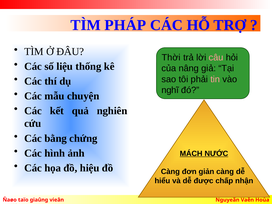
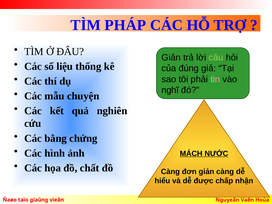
Thời: Thời -> Giản (171, 58)
câu colour: pink -> light green (216, 58)
nâng: nâng -> đúng (189, 68)
hiệu: hiệu -> chất (90, 168)
